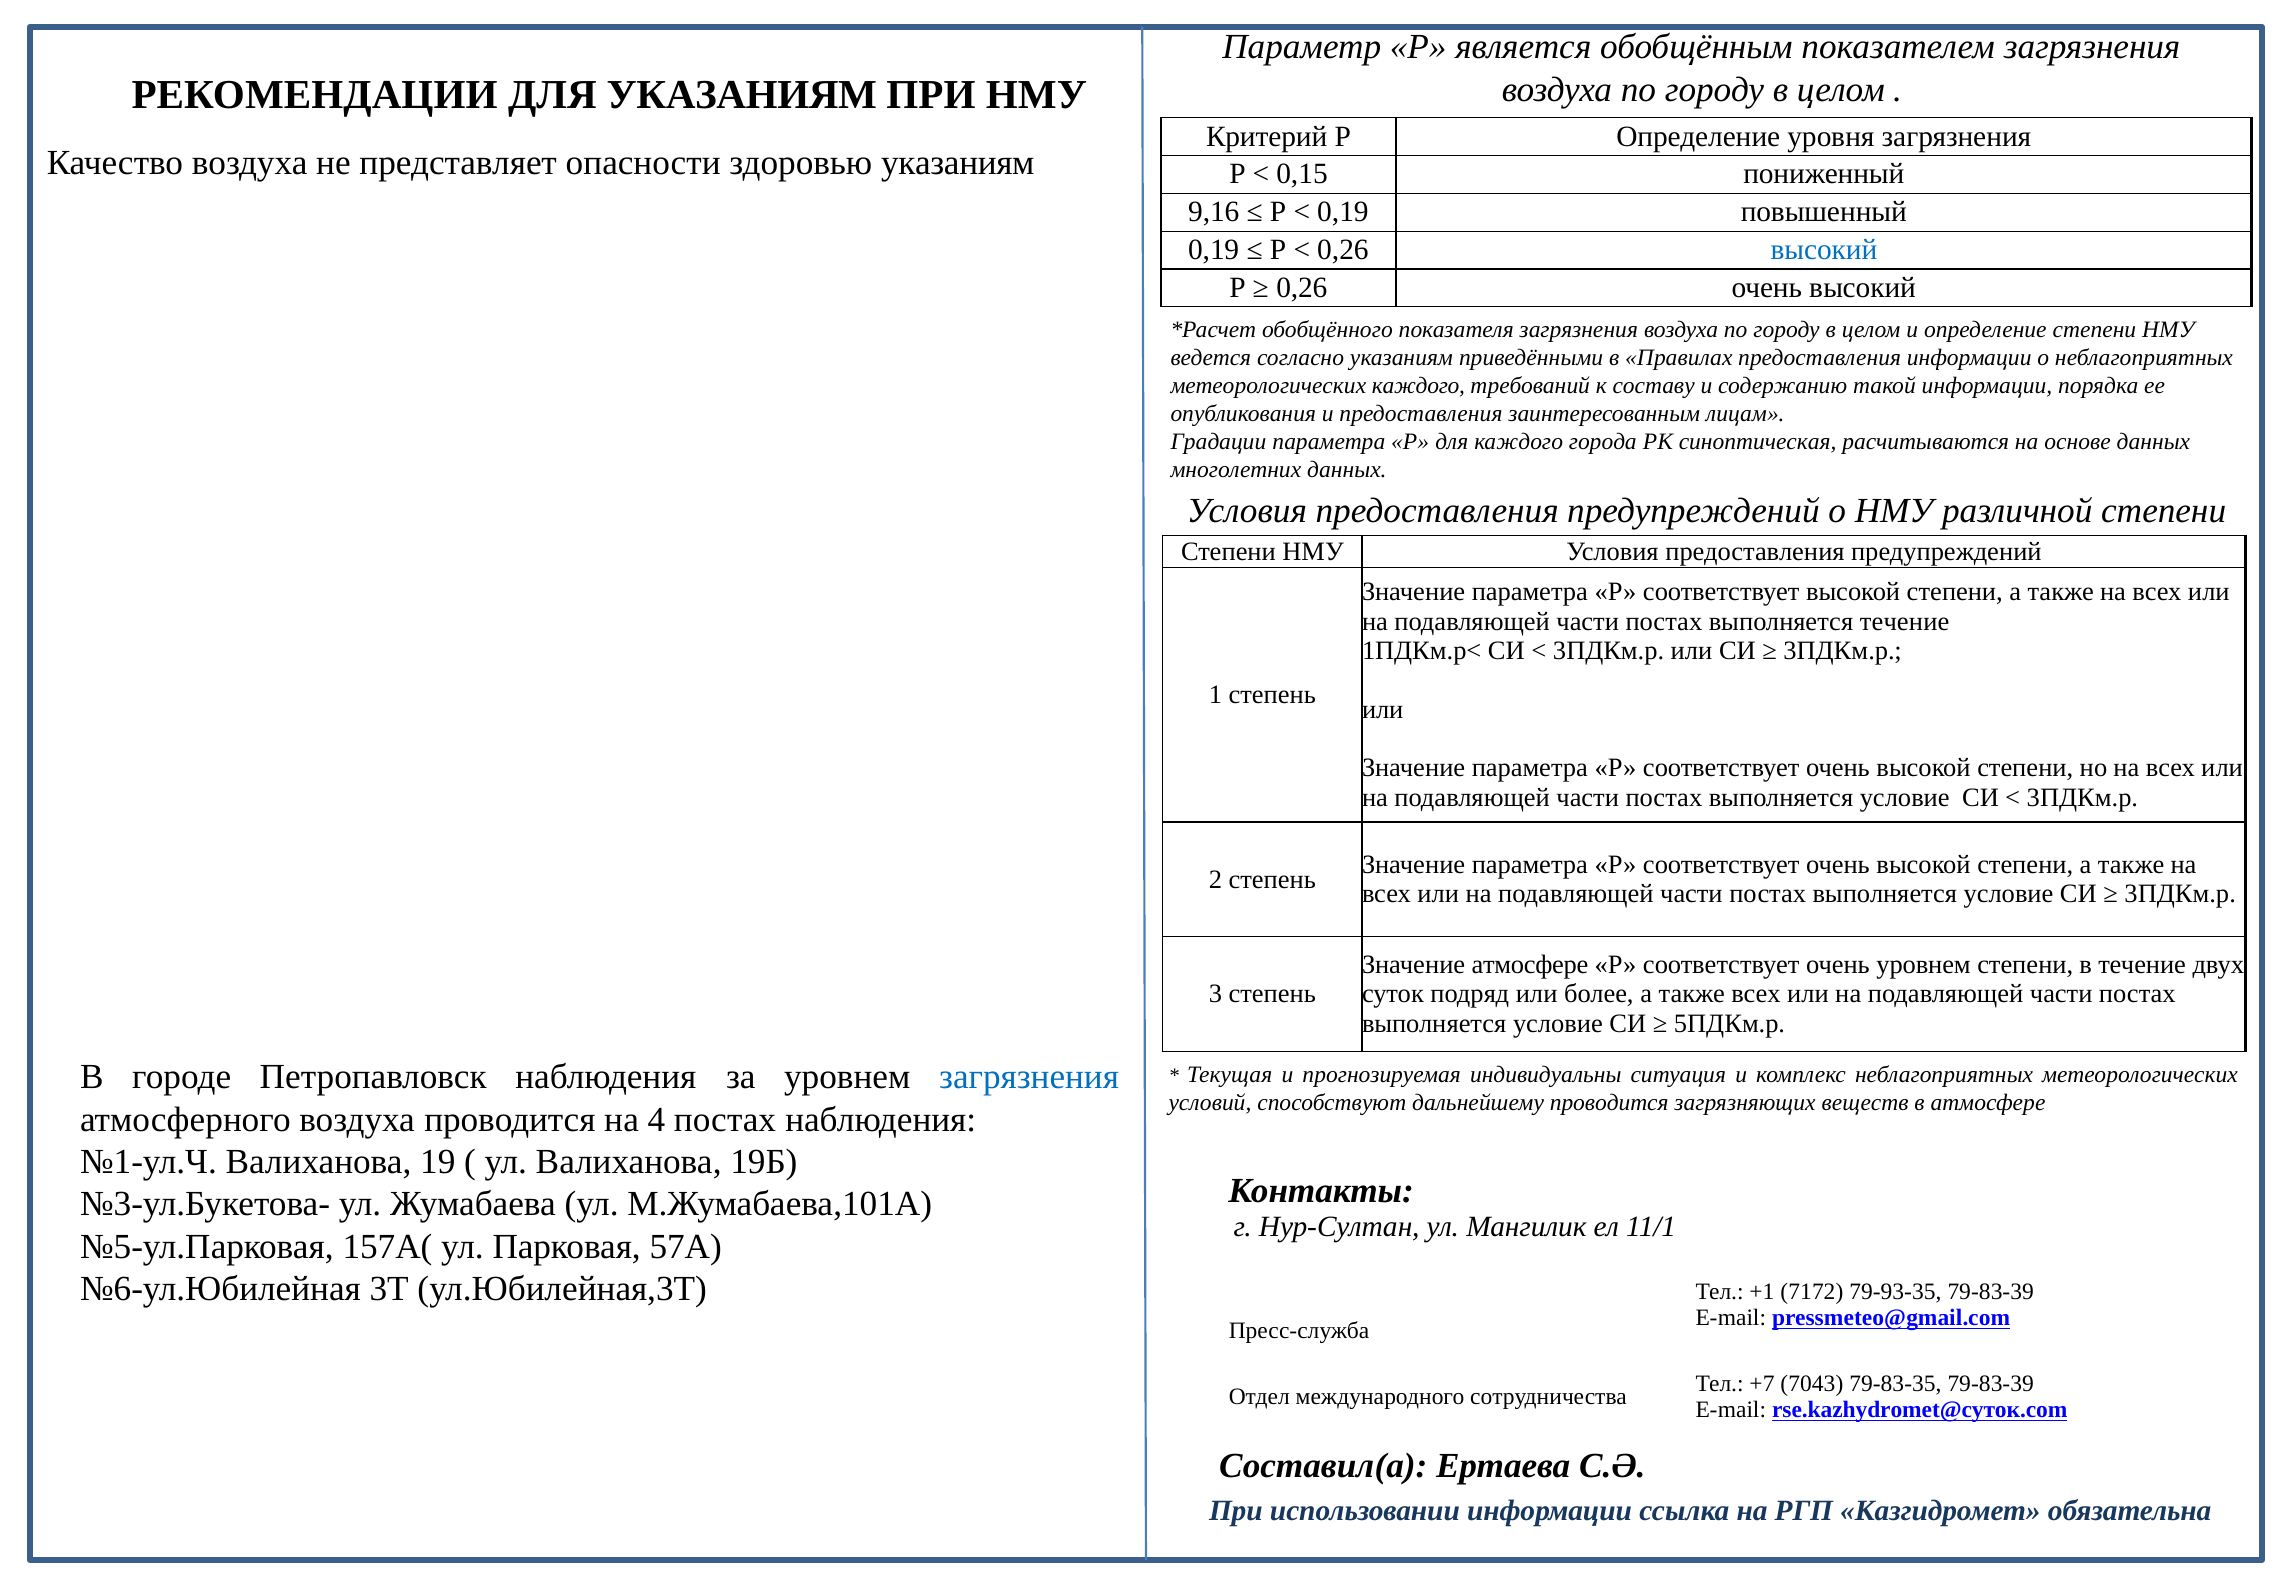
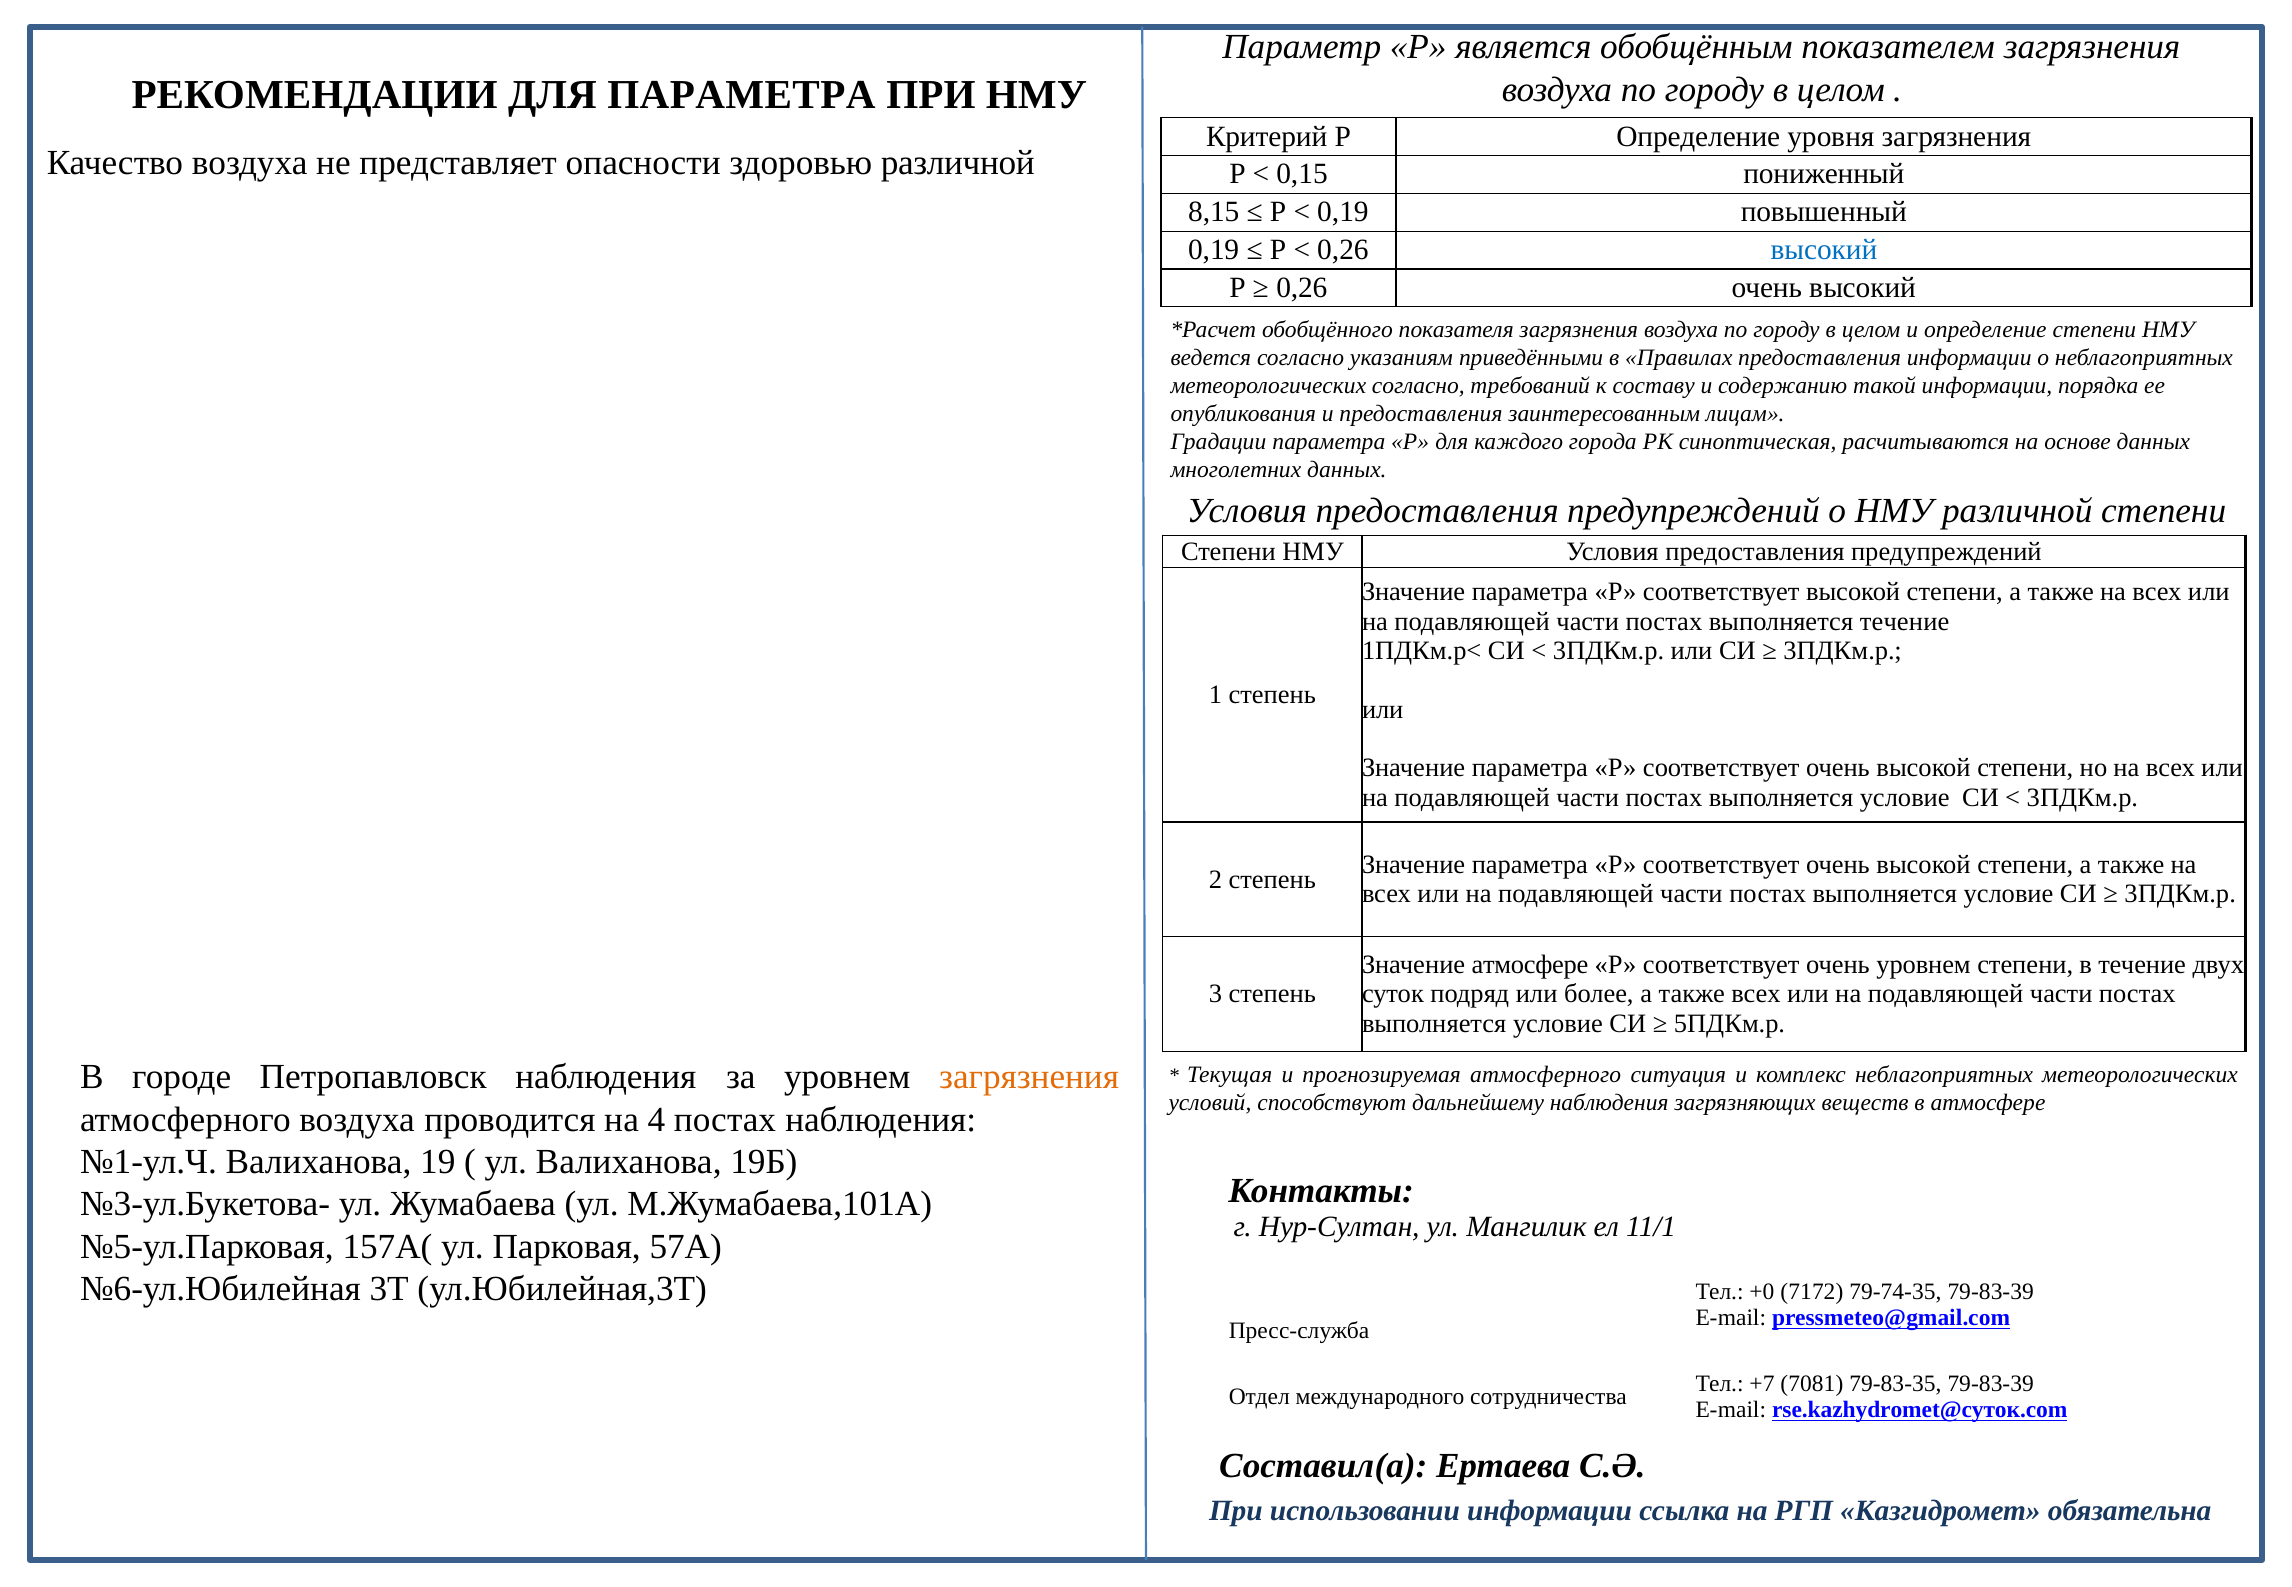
ДЛЯ УКАЗАНИЯМ: УКАЗАНИЯМ -> ПАРАМЕТРА (741, 95)
здоровью указаниям: указаниям -> различной (958, 162)
9,16: 9,16 -> 8,15 (1214, 212)
метеорологических каждого: каждого -> согласно (1418, 386)
загрязнения colour: blue -> orange (1029, 1077)
прогнозируемая индивидуальны: индивидуальны -> атмосферного (1546, 1074)
дальнейшему проводится: проводится -> наблюдения (1609, 1103)
+1: +1 -> +0 (1762, 1292)
79-93-35: 79-93-35 -> 79-74-35 (1895, 1292)
7043: 7043 -> 7081 (1812, 1383)
